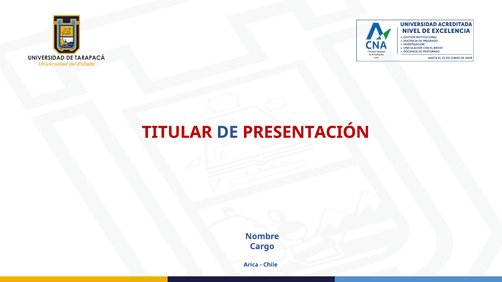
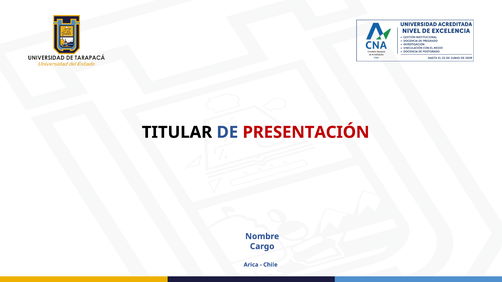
TITULAR colour: red -> black (177, 132)
